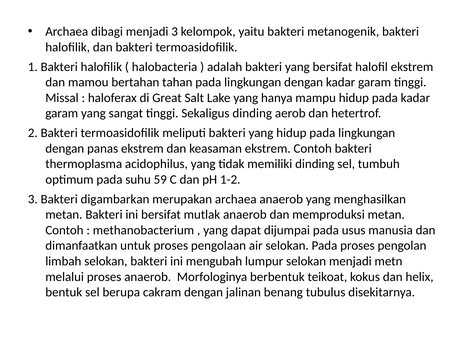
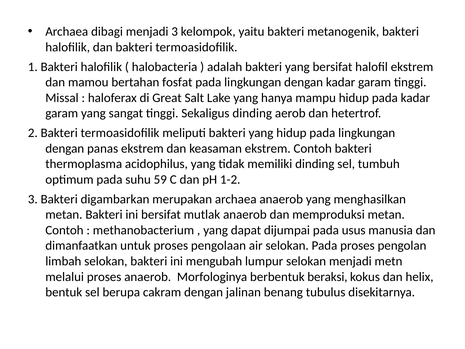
tahan: tahan -> fosfat (177, 82)
teikoat: teikoat -> beraksi (327, 277)
